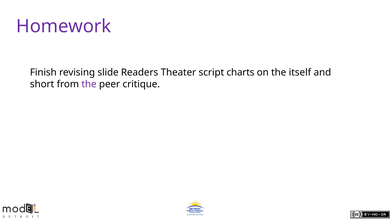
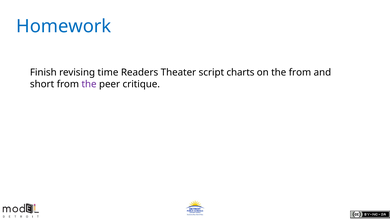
Homework colour: purple -> blue (64, 26)
slide: slide -> time (108, 73)
the itself: itself -> from (300, 73)
